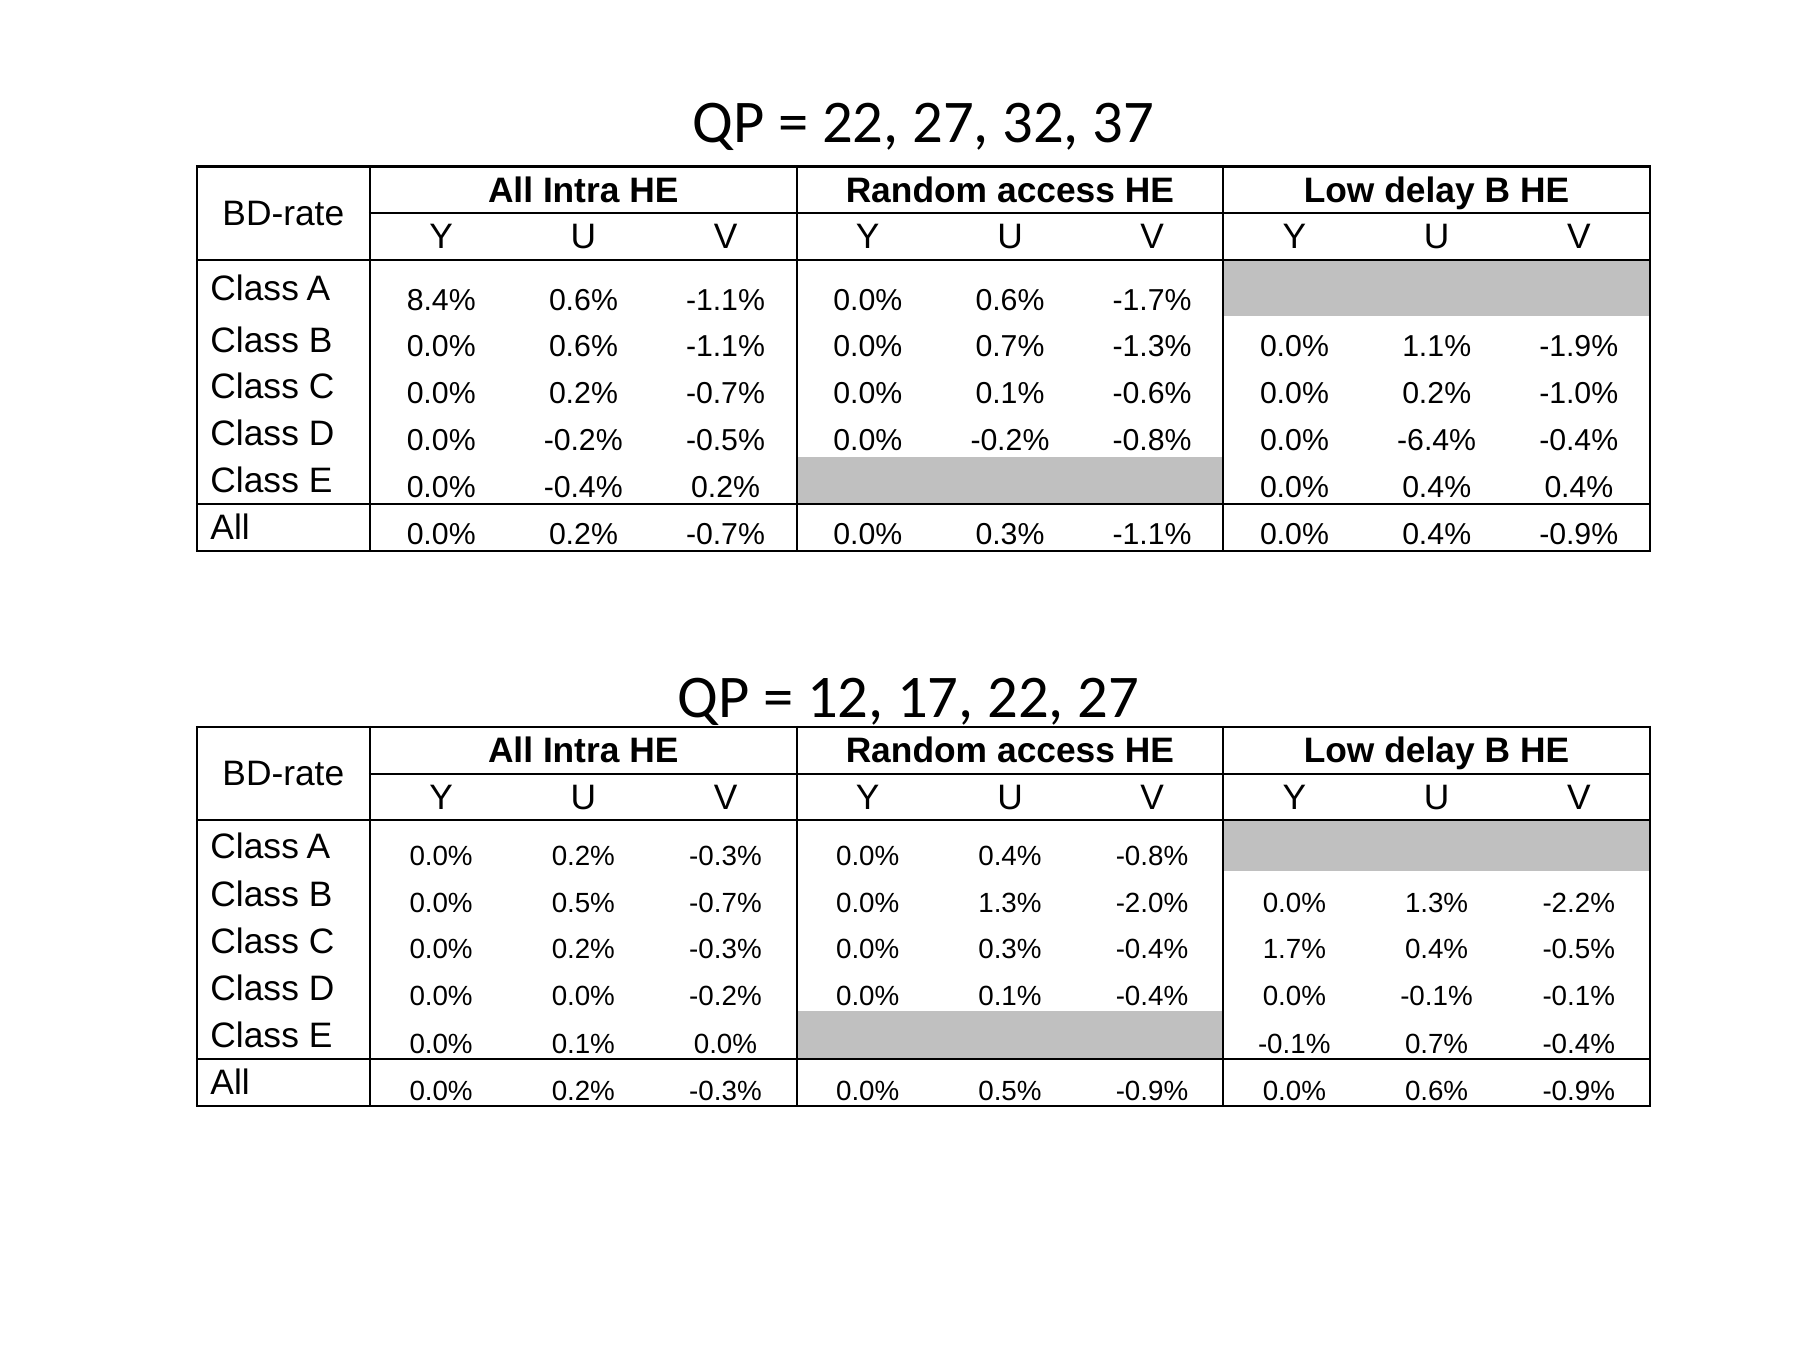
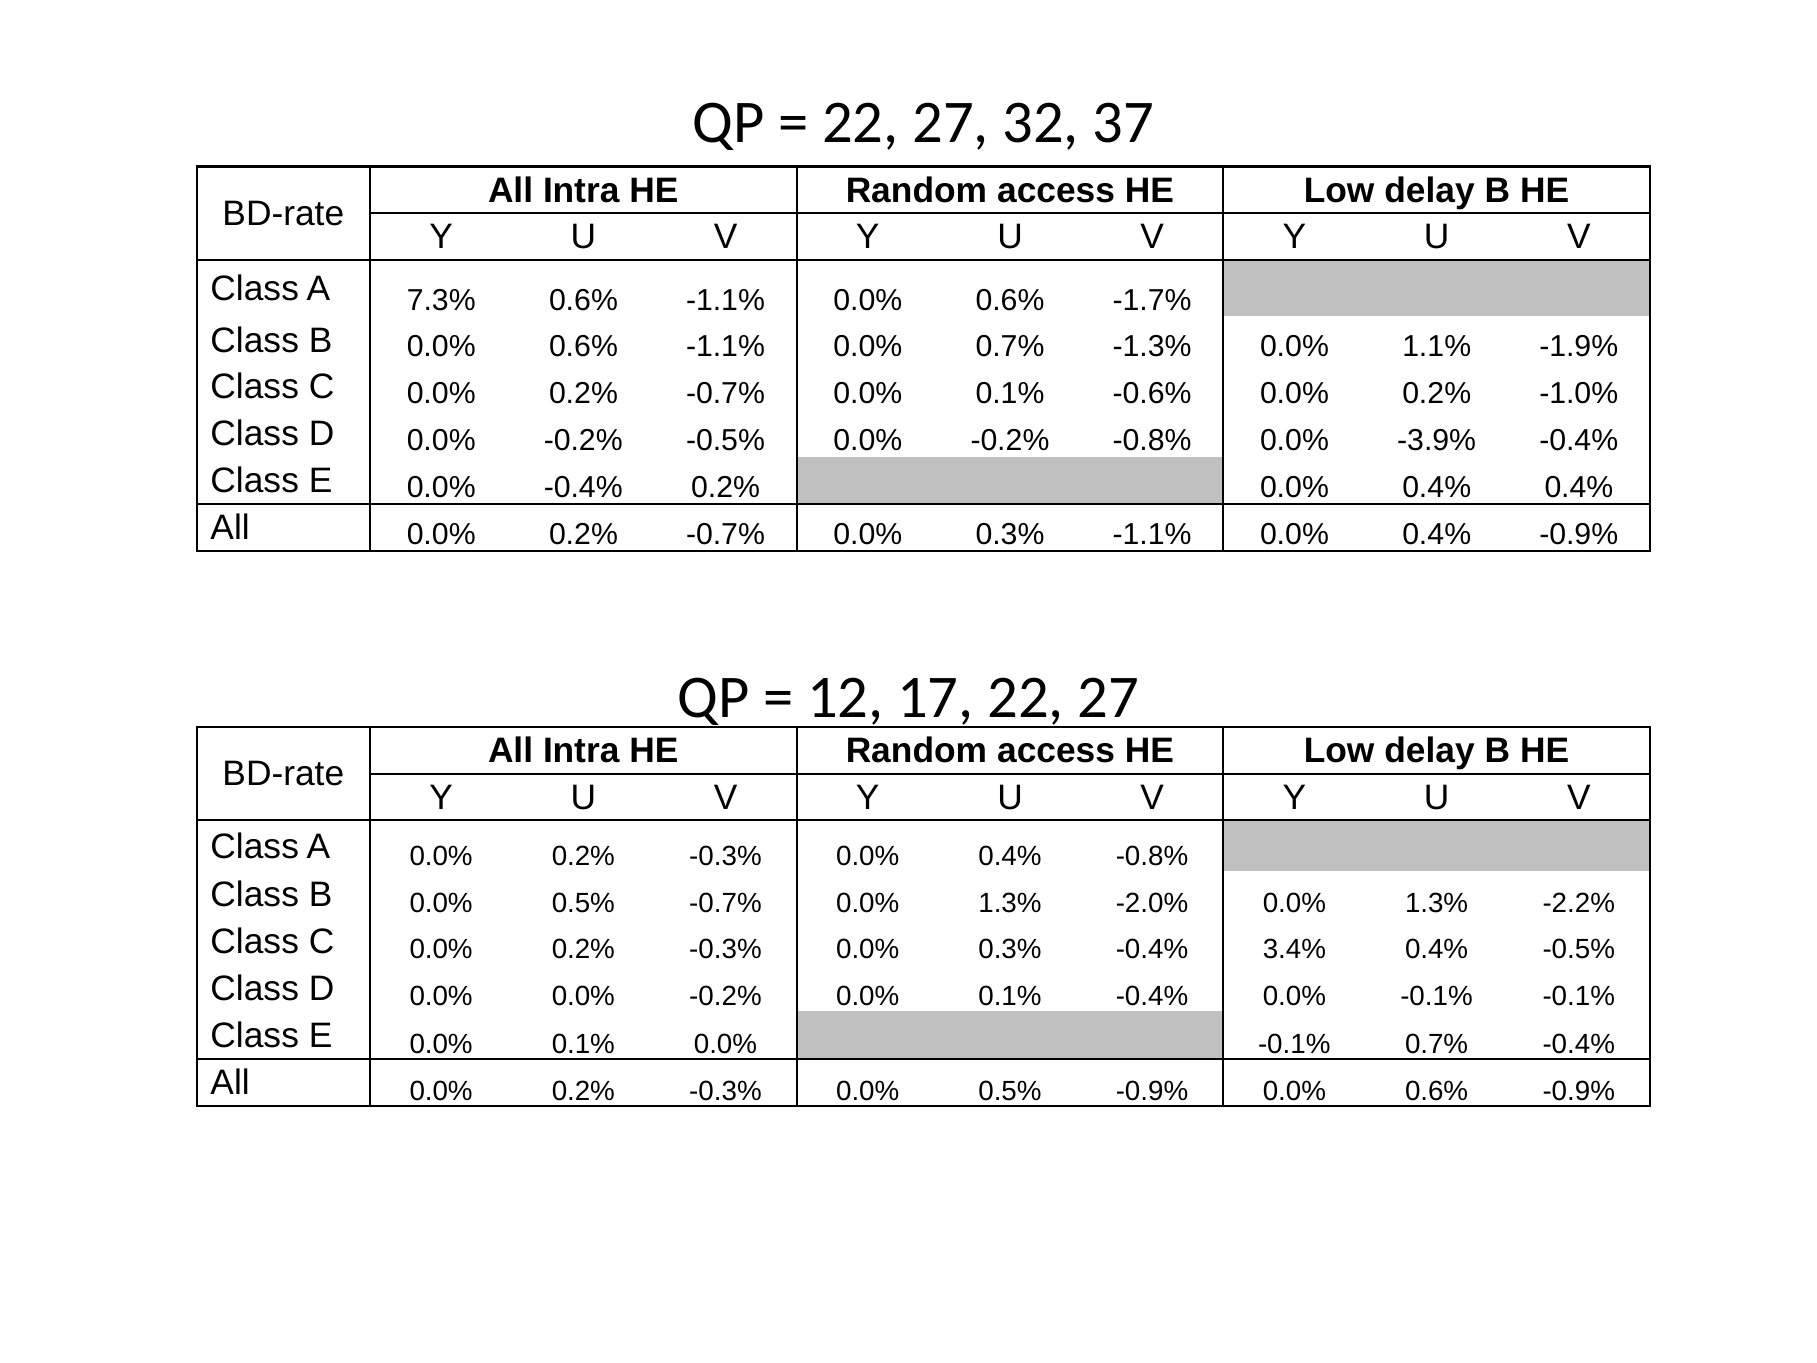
8.4%: 8.4% -> 7.3% (441, 300)
-6.4%: -6.4% -> -3.9% (1437, 440)
1.7%: 1.7% -> 3.4% (1294, 950)
